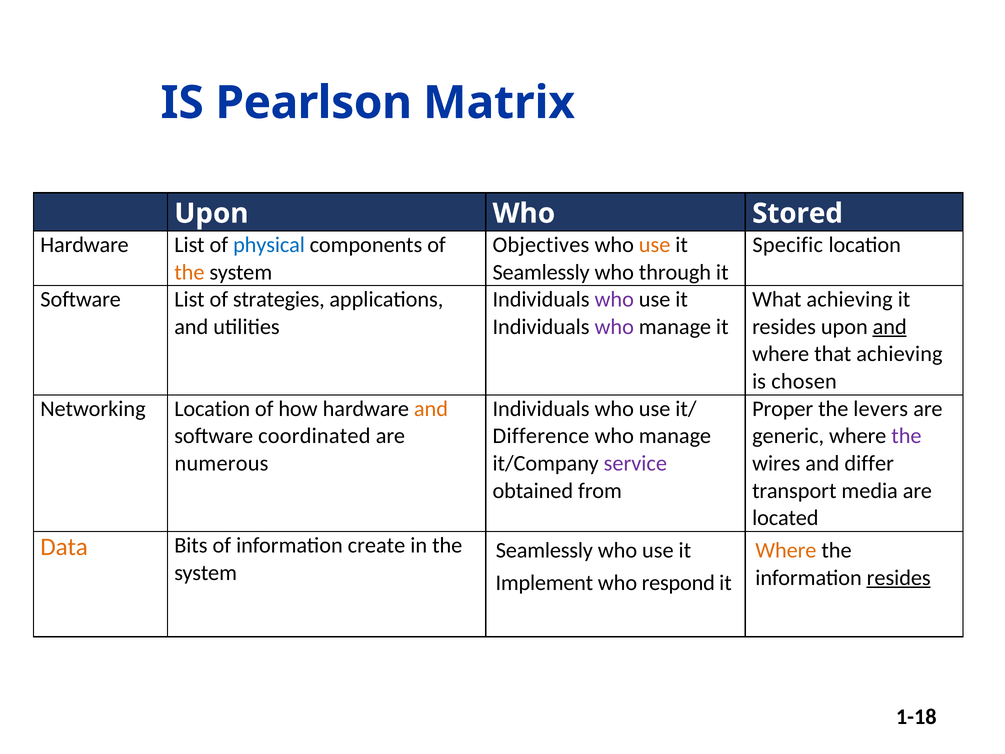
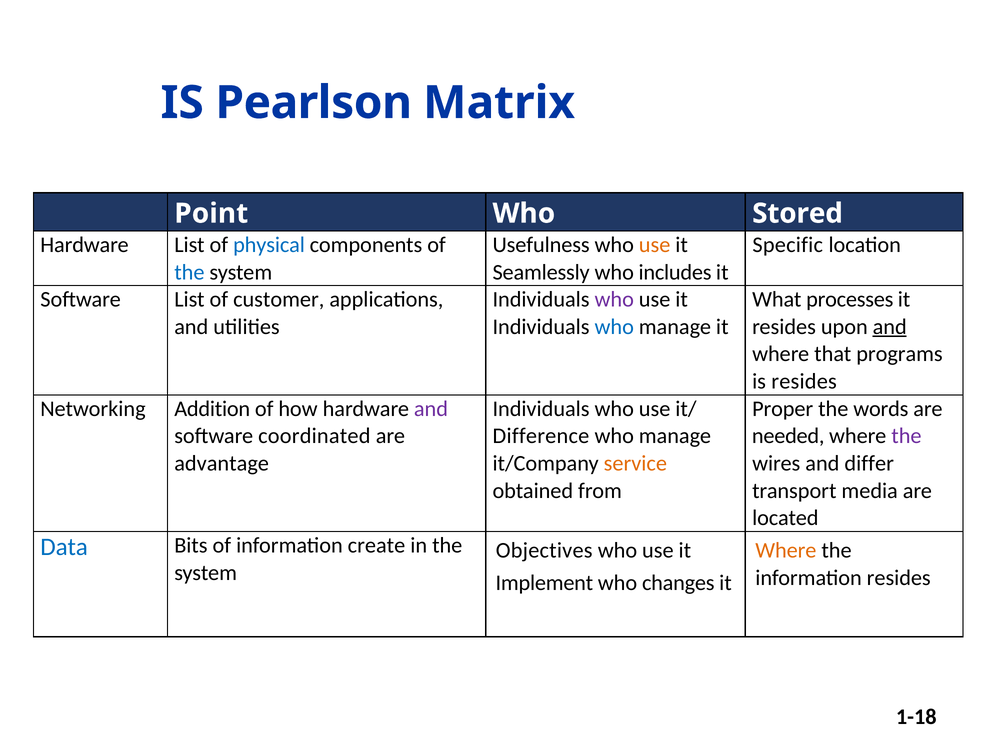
Upon: Upon -> Point (211, 213)
Objectives: Objectives -> Usefulness (541, 245)
the colour: orange -> blue (189, 272)
through: through -> includes (675, 272)
strategies: strategies -> customer (279, 299)
What achieving: achieving -> processes (850, 299)
who colour: purple -> blue (614, 327)
that achieving: achieving -> programs (900, 354)
is chosen: chosen -> resides (804, 381)
Networking Location: Location -> Addition (212, 409)
and colour: orange -> purple (431, 409)
levers: levers -> words (881, 409)
generic: generic -> needed (788, 436)
numerous: numerous -> advantage (222, 463)
service colour: purple -> orange (635, 463)
Data colour: orange -> blue (64, 547)
Seamlessly: Seamlessly -> Objectives (544, 550)
resides underline: present -> none (899, 578)
respond: respond -> changes (678, 583)
